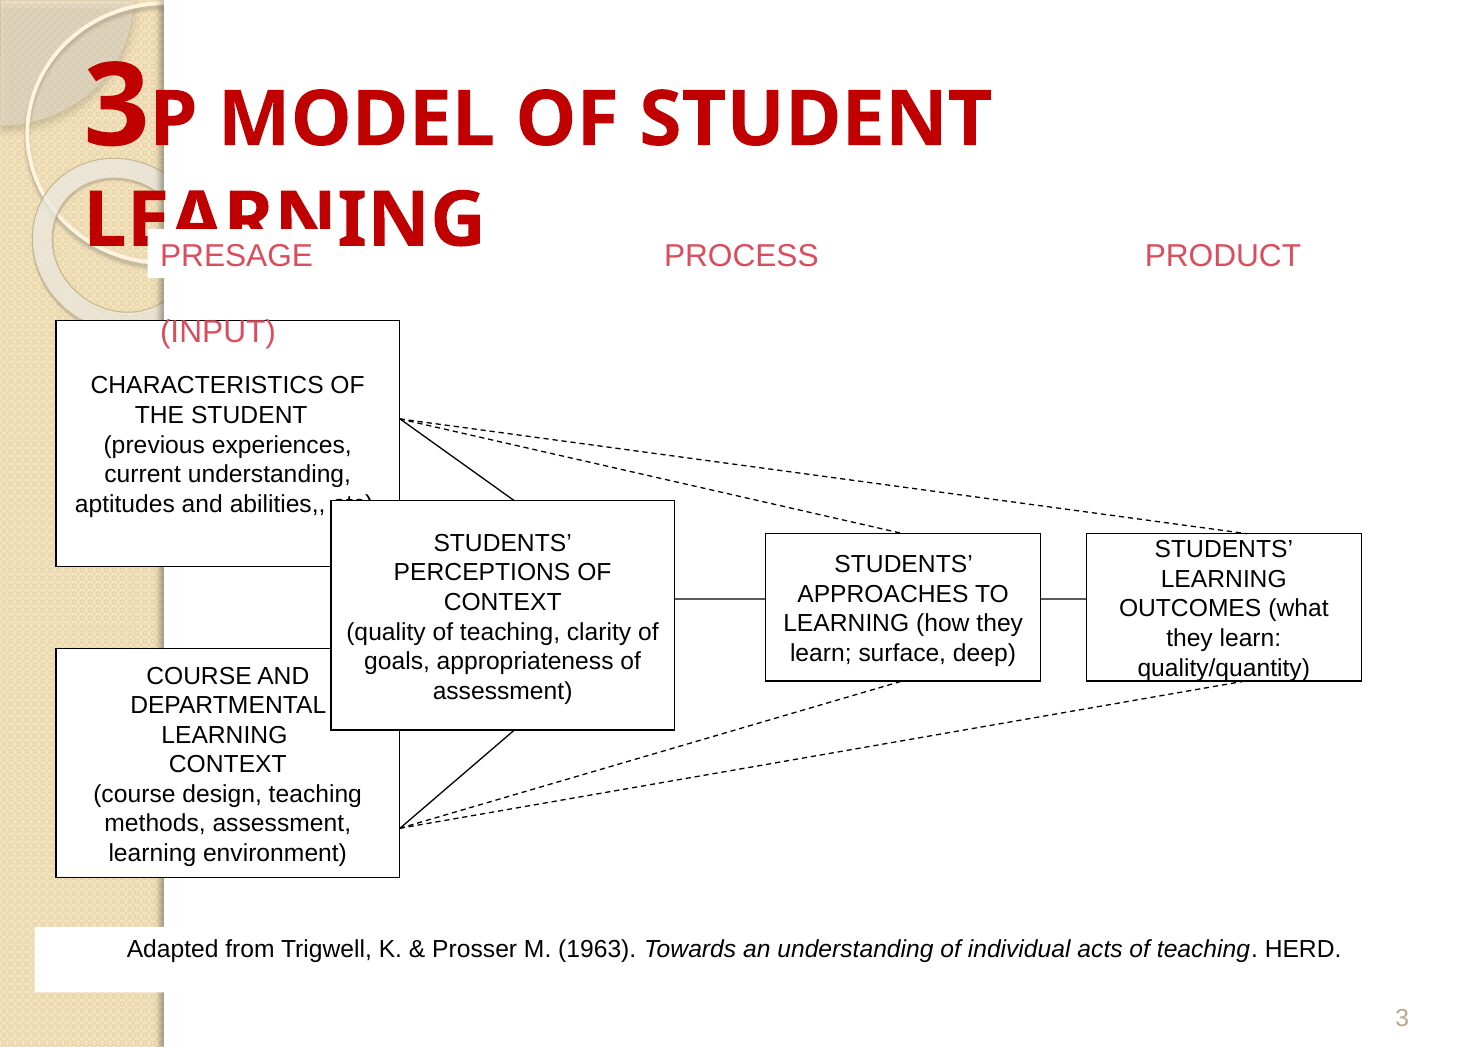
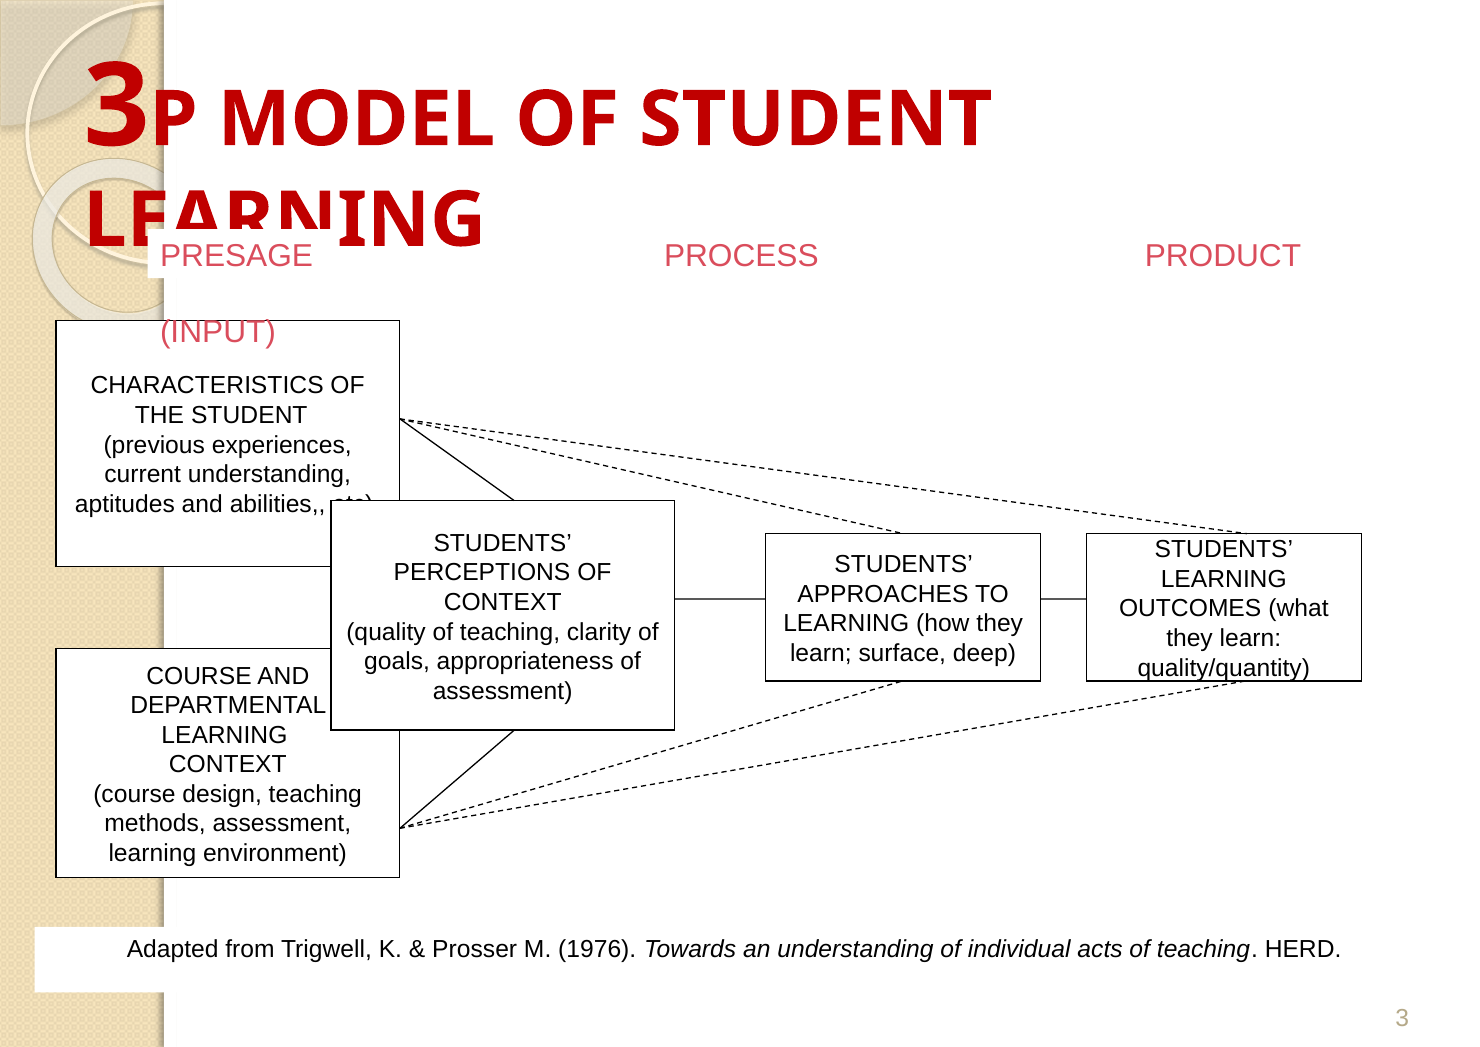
1963: 1963 -> 1976 (597, 950)
